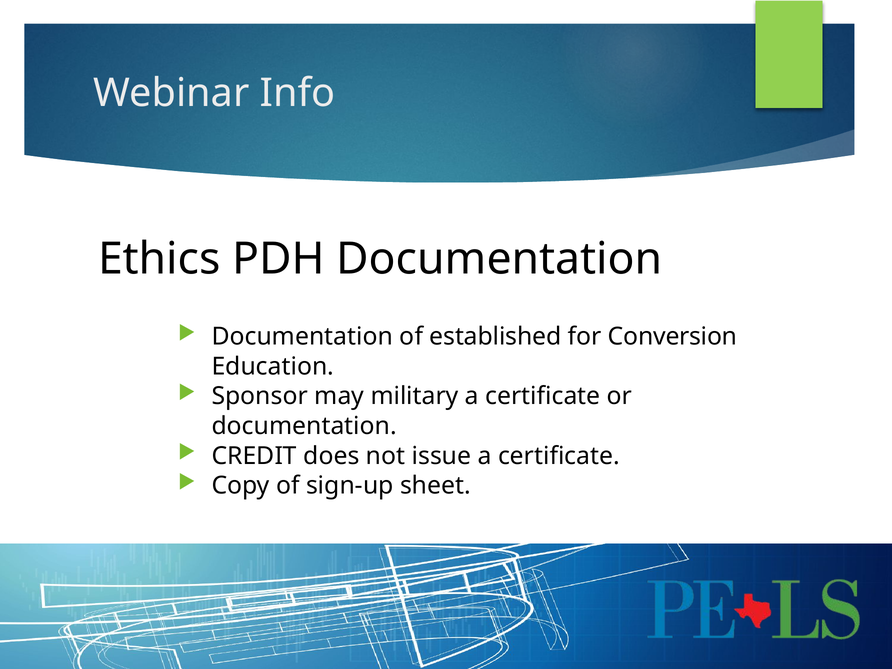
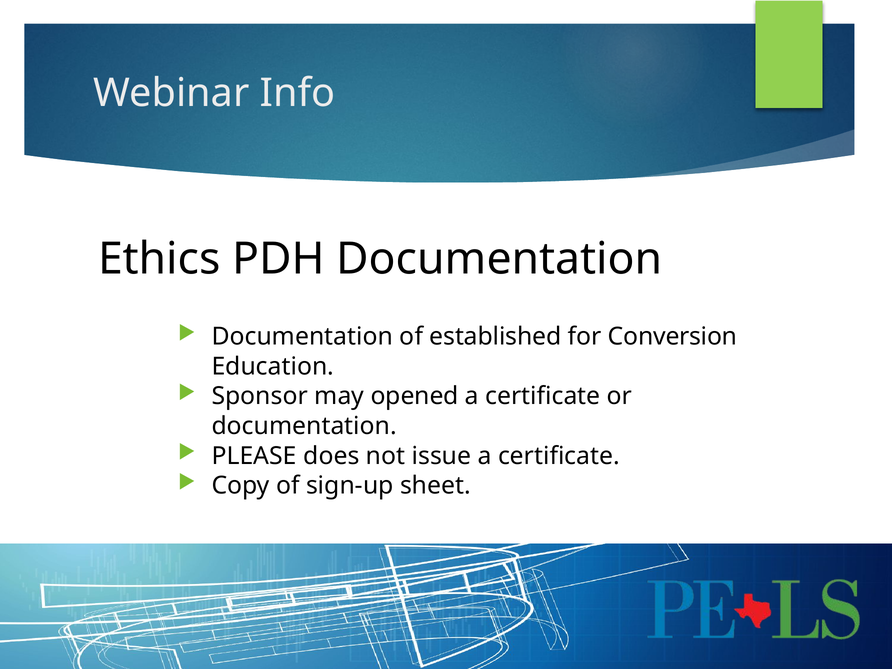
military: military -> opened (415, 396)
CREDIT: CREDIT -> PLEASE (254, 456)
